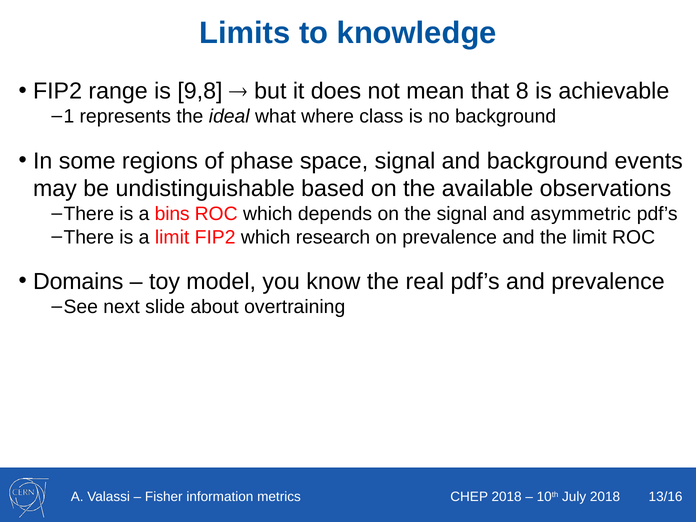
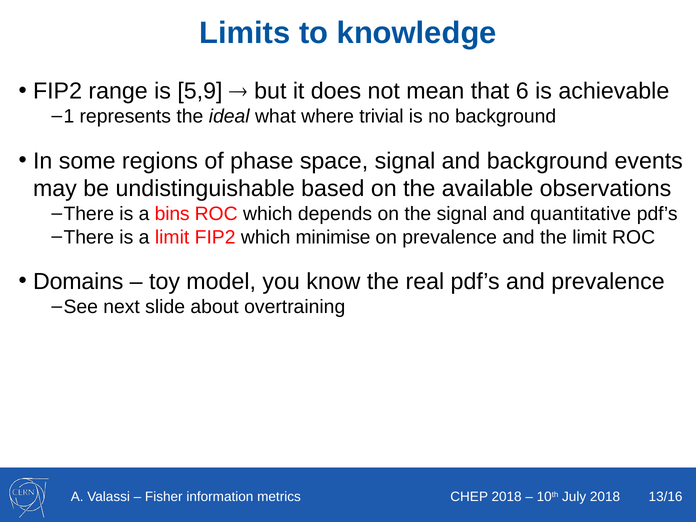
9,8: 9,8 -> 5,9 (200, 91)
8: 8 -> 6 (522, 91)
class: class -> trivial (381, 117)
asymmetric: asymmetric -> quantitative (581, 214)
research: research -> minimise (333, 237)
